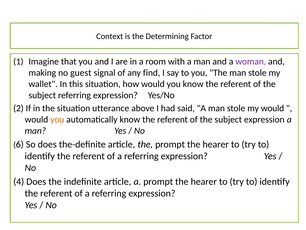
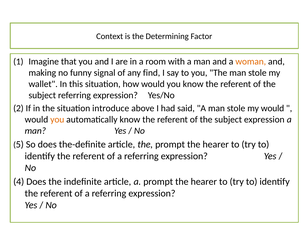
woman colour: purple -> orange (251, 61)
guest: guest -> funny (81, 73)
utterance: utterance -> introduce (111, 108)
6: 6 -> 5 (20, 144)
